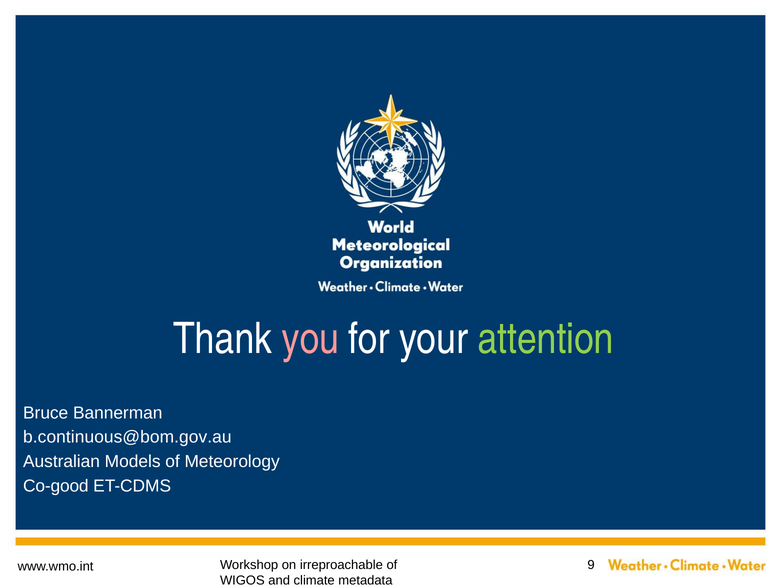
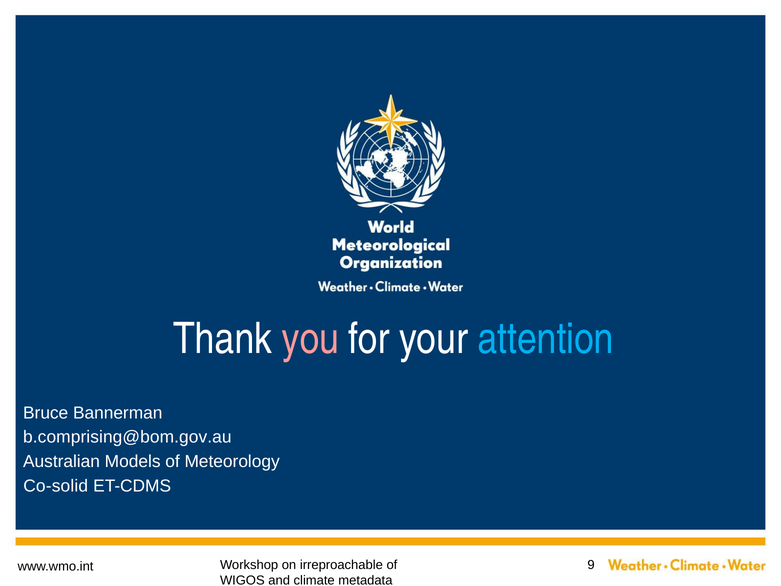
attention colour: light green -> light blue (546, 339)
b.continuous@bom.gov.au: b.continuous@bom.gov.au -> b.comprising@bom.gov.au (127, 437)
Co-good: Co-good -> Co-solid (56, 486)
